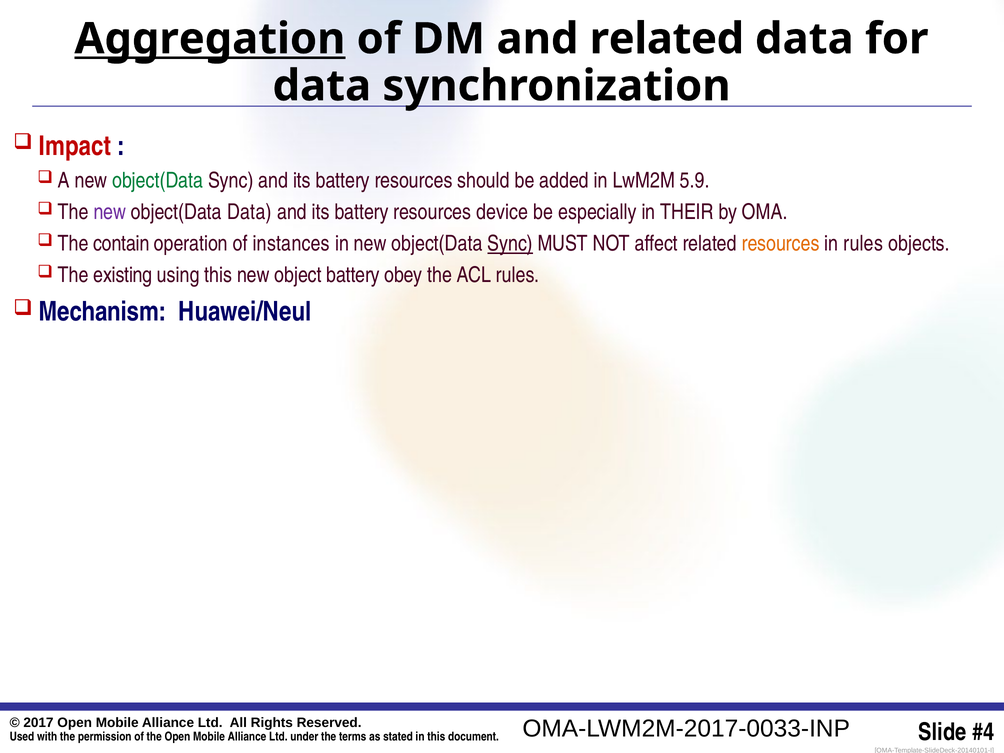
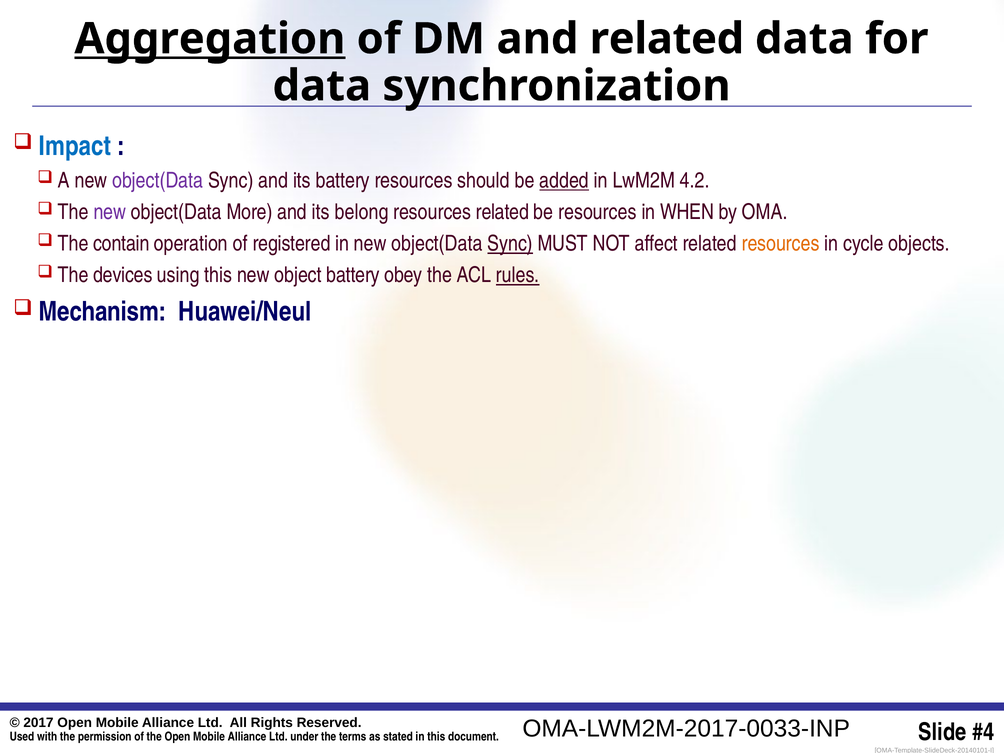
Impact colour: red -> blue (75, 146)
object(Data colour: green -> purple (158, 181)
added underline: none -> present (564, 181)
5.9: 5.9 -> 4.2 (695, 181)
object(Data Data: Data -> More (250, 212)
battery: battery -> belong (362, 212)
resources device: device -> related (502, 212)
be especially: especially -> resources (597, 212)
THEIR: THEIR -> WHEN (687, 212)
instances: instances -> registered (291, 244)
in rules: rules -> cycle (863, 244)
existing: existing -> devices (123, 275)
rules underline: none -> present (518, 275)
